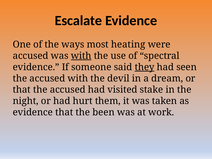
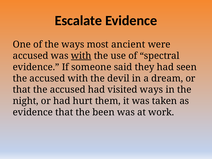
heating: heating -> ancient (128, 44)
they underline: present -> none (145, 67)
visited stake: stake -> ways (151, 90)
